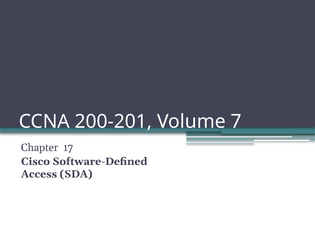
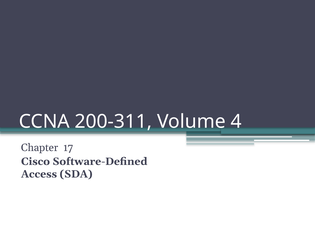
200-201: 200-201 -> 200-311 (113, 122)
7: 7 -> 4 (236, 122)
